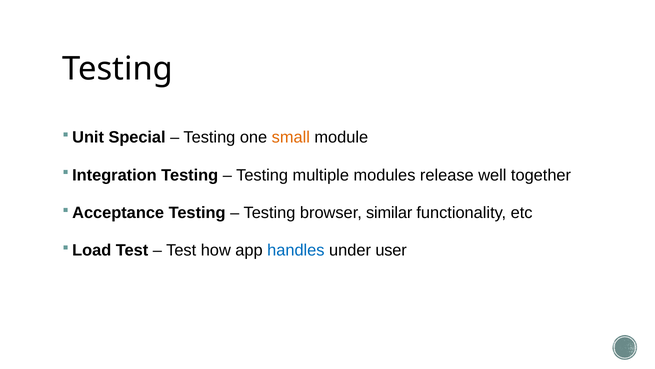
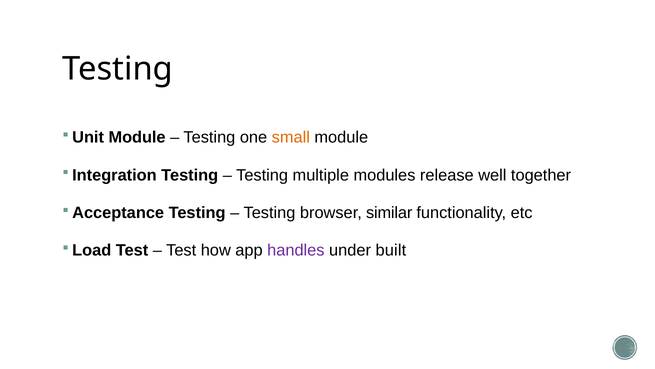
Special: Special -> Module (137, 137)
handles colour: blue -> purple (296, 250)
user: user -> built (391, 250)
